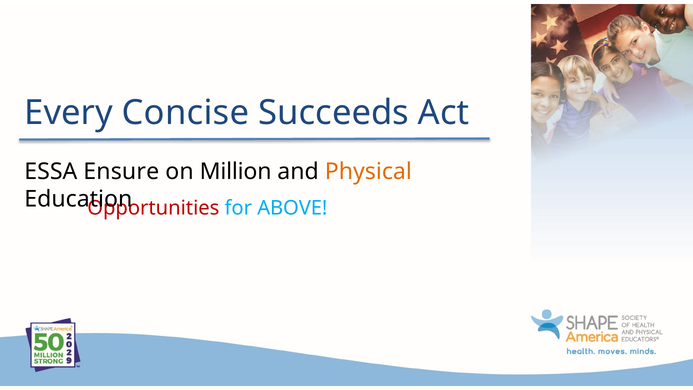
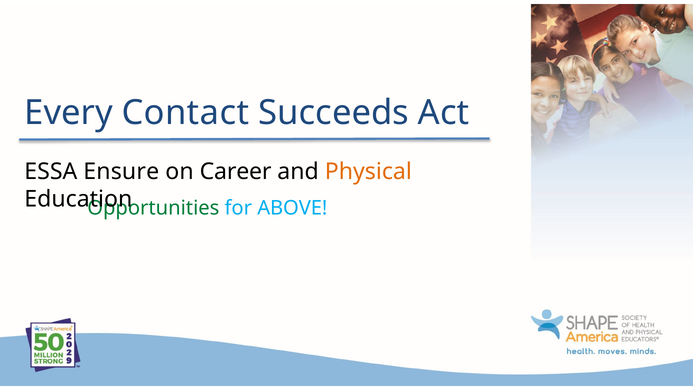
Concise: Concise -> Contact (185, 113)
Million: Million -> Career (236, 171)
Opportunities colour: red -> green (153, 208)
